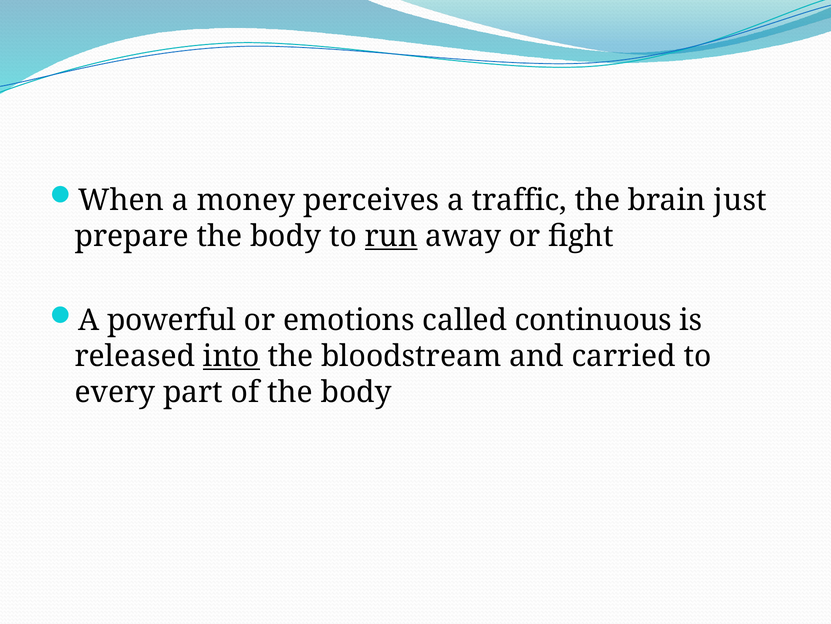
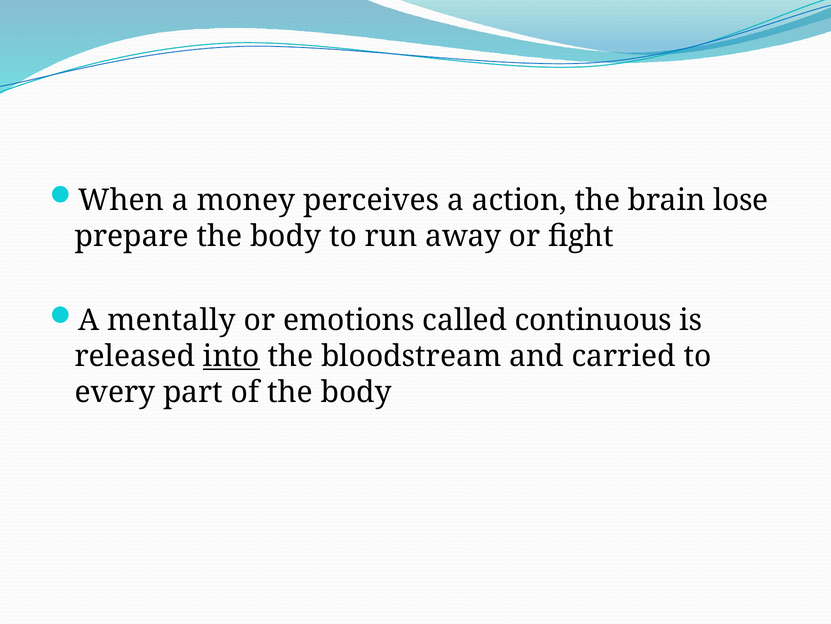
traffic: traffic -> action (519, 200)
just: just -> lose (741, 200)
run underline: present -> none (391, 236)
powerful: powerful -> mentally (171, 320)
